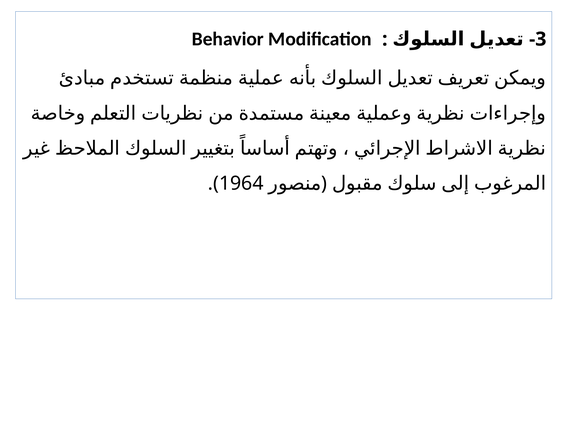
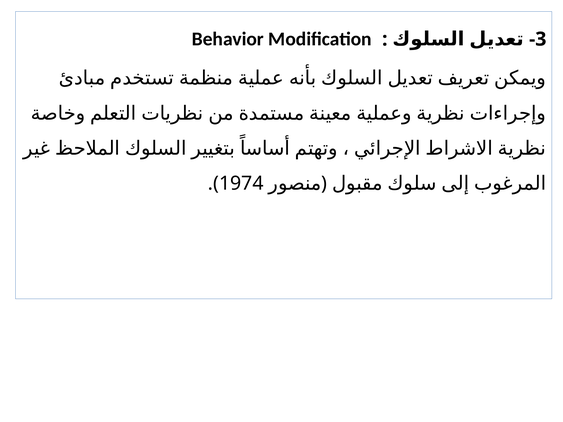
1964: 1964 -> 1974 (241, 184)
